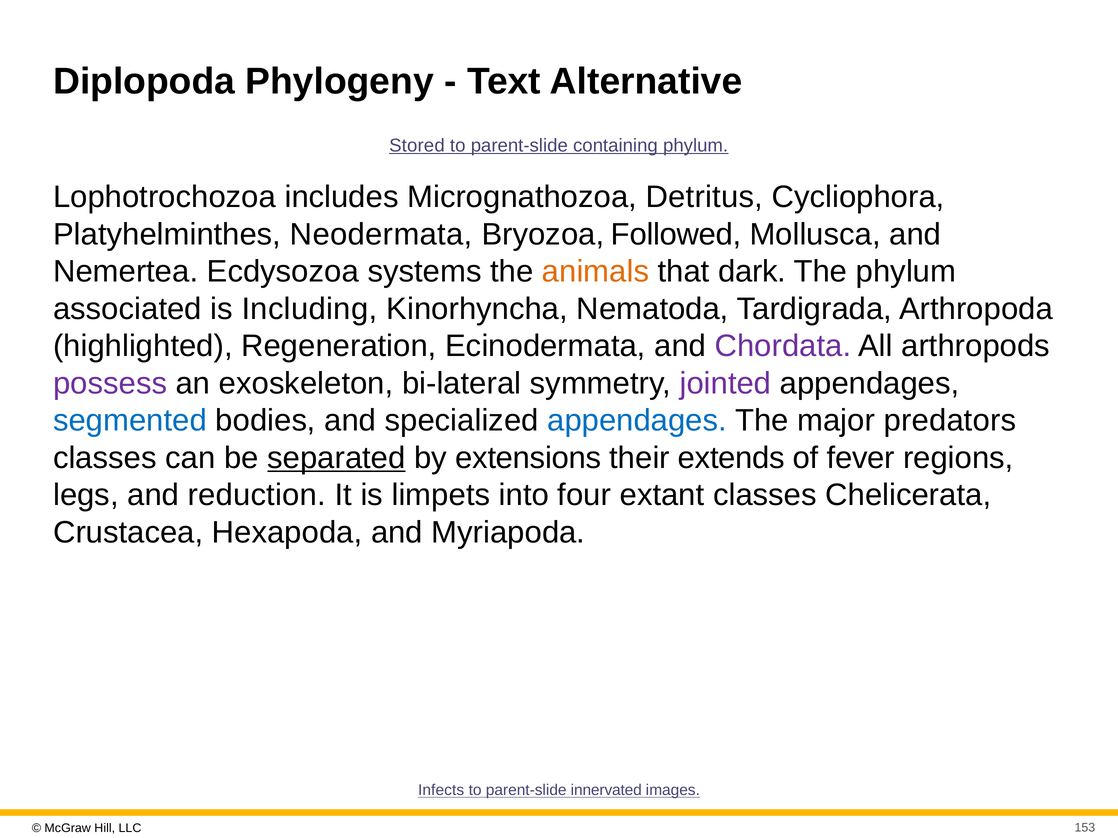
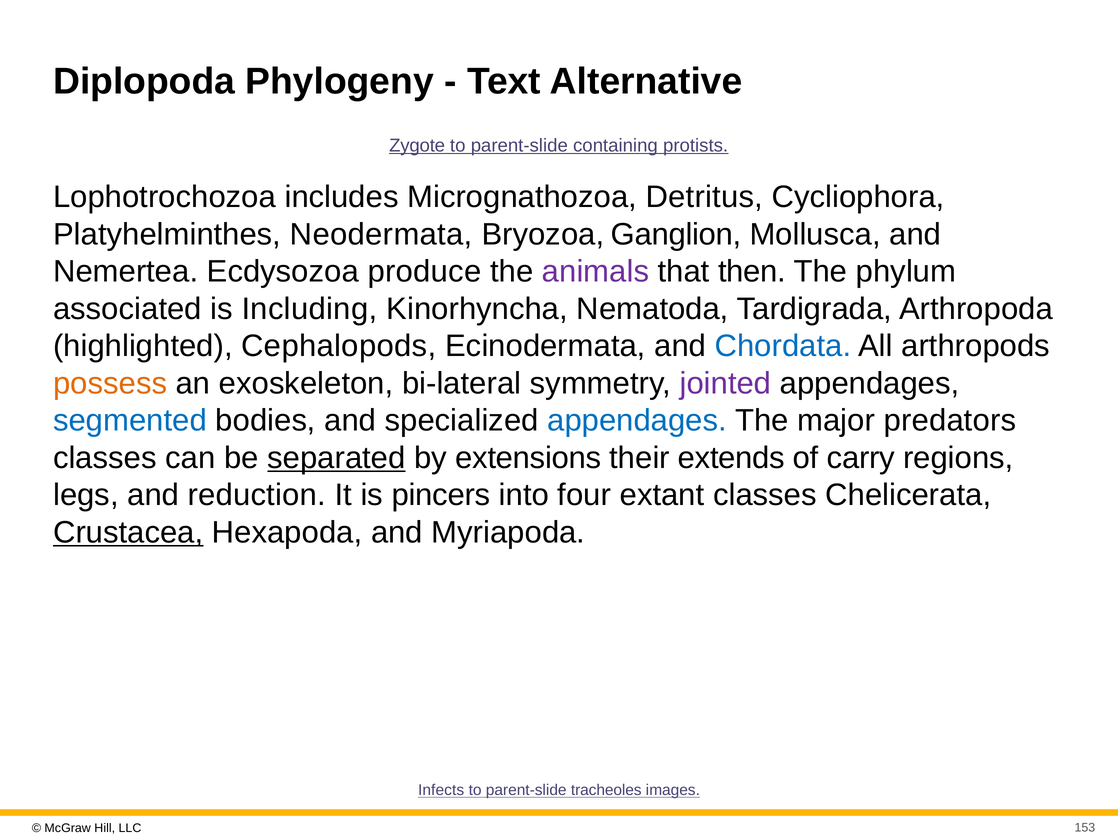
Stored: Stored -> Zygote (417, 146)
containing phylum: phylum -> protists (696, 146)
Followed: Followed -> Ganglion (676, 235)
systems: systems -> produce (424, 272)
animals colour: orange -> purple (596, 272)
dark: dark -> then (752, 272)
Regeneration: Regeneration -> Cephalopods (339, 346)
Chordata colour: purple -> blue (783, 346)
possess colour: purple -> orange (110, 384)
fever: fever -> carry (861, 458)
limpets: limpets -> pincers (441, 495)
Crustacea underline: none -> present (128, 533)
innervated: innervated -> tracheoles (606, 791)
